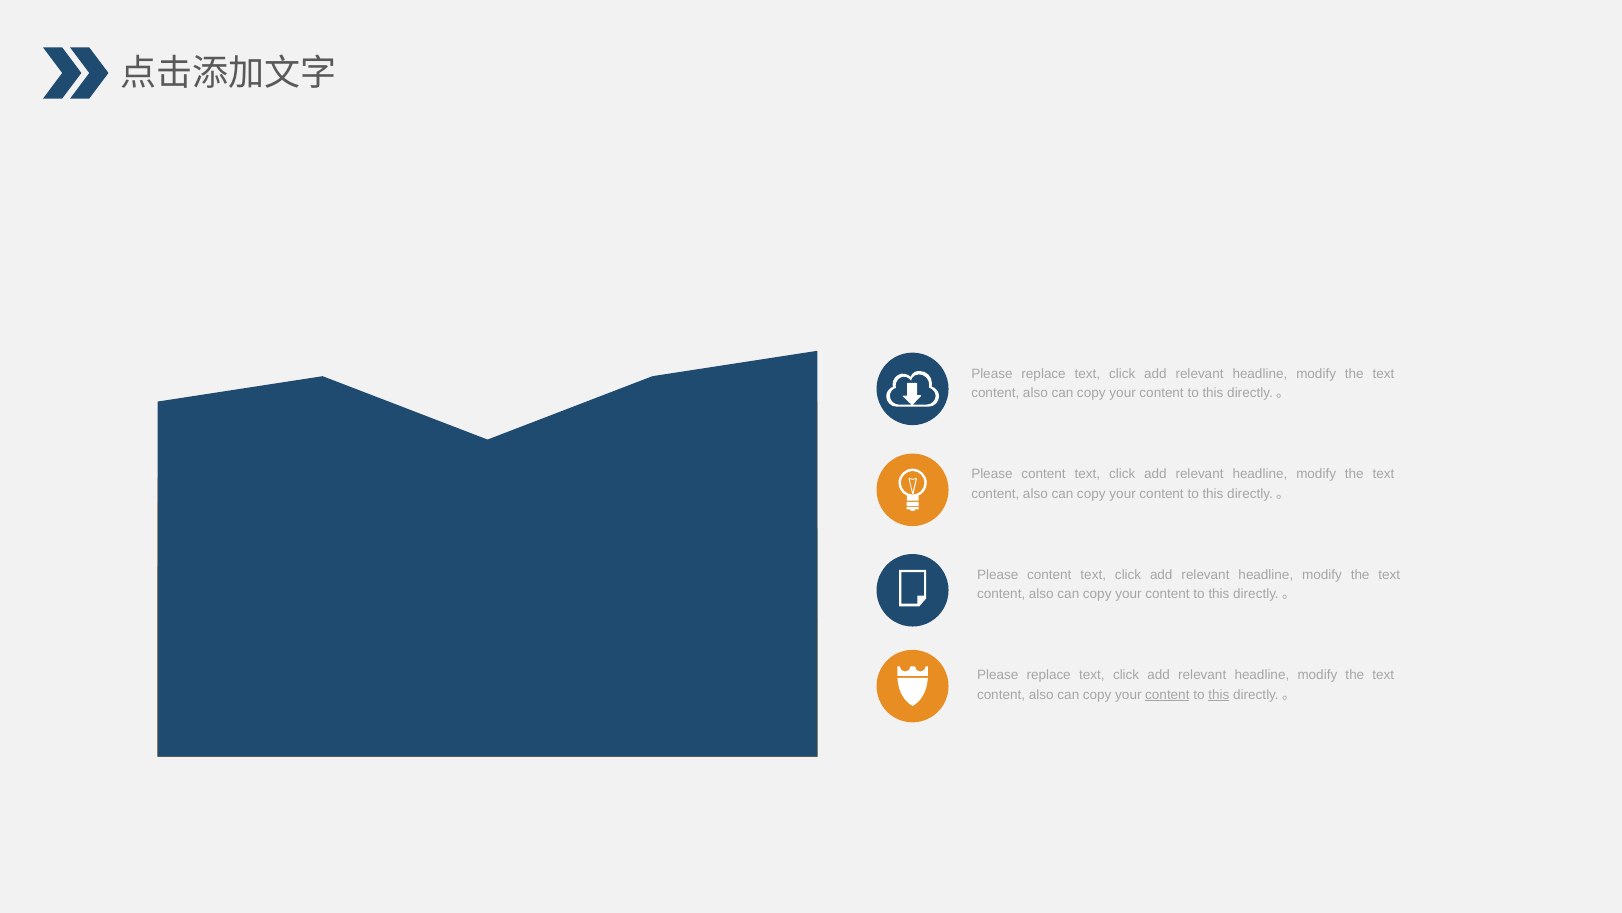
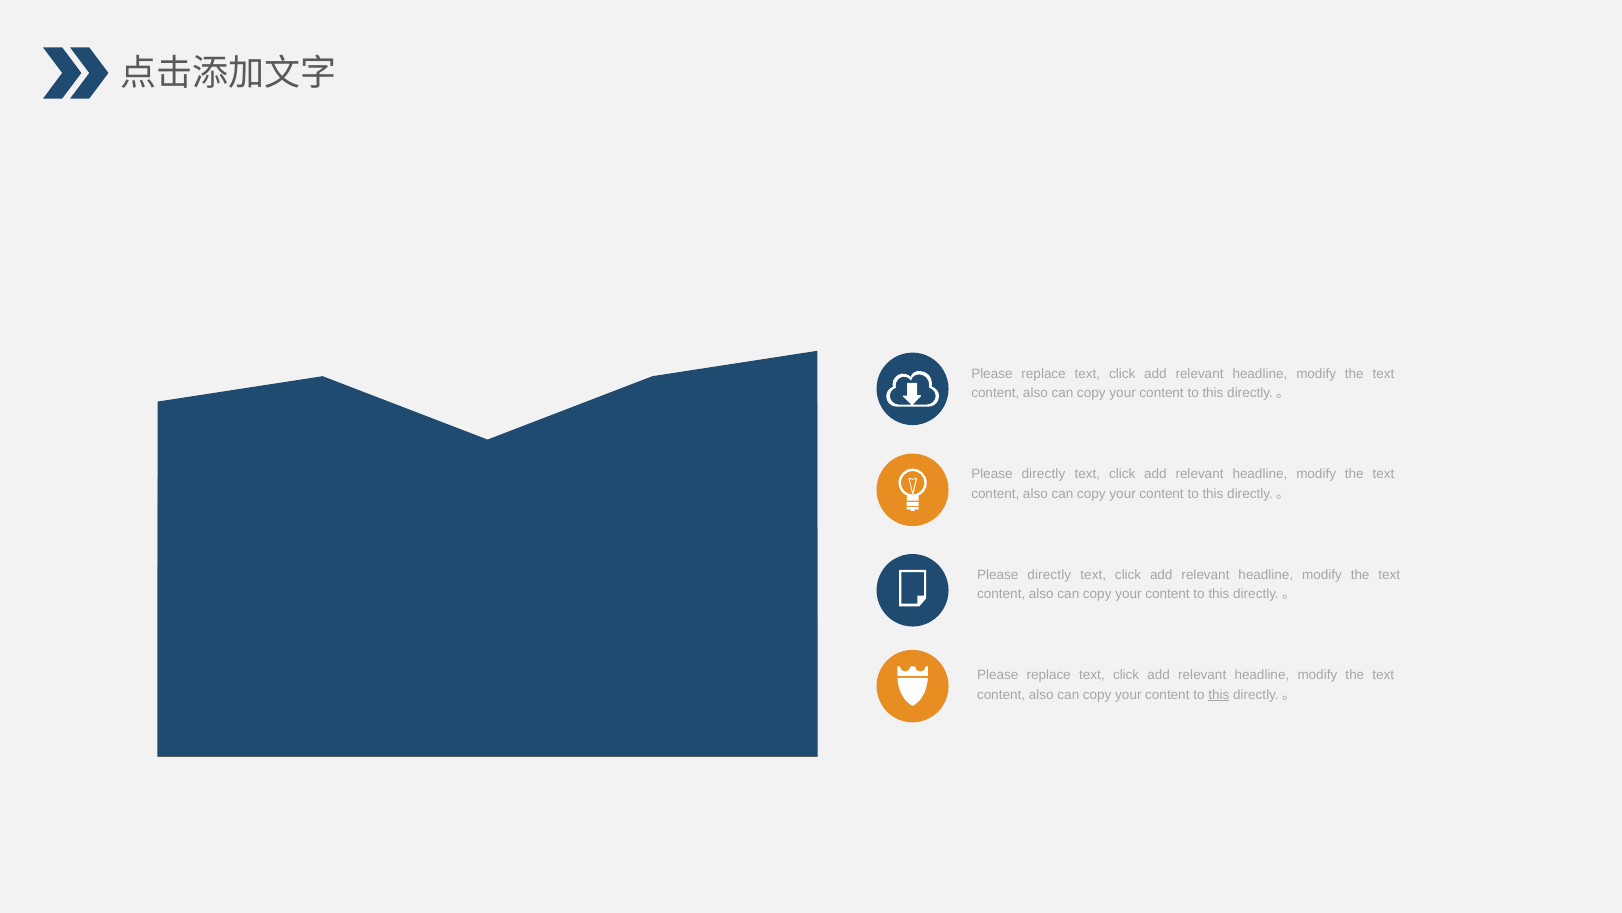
content: content -> directly (1043, 474)
content: content -> directly (1049, 574)
content underline: present -> none (1167, 694)
